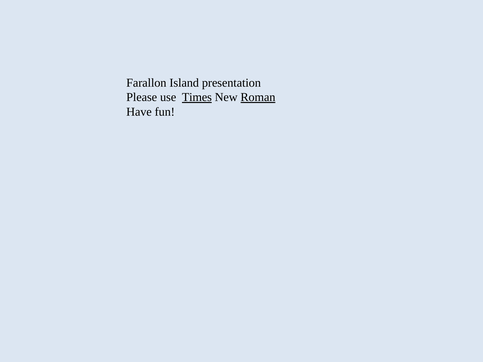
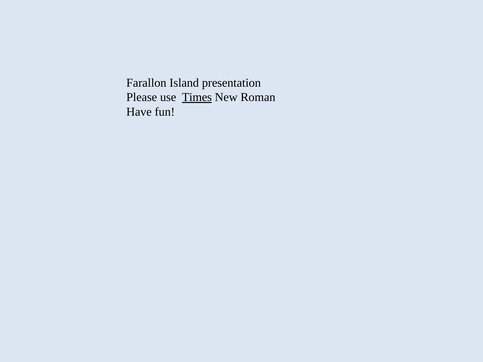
Roman underline: present -> none (258, 97)
